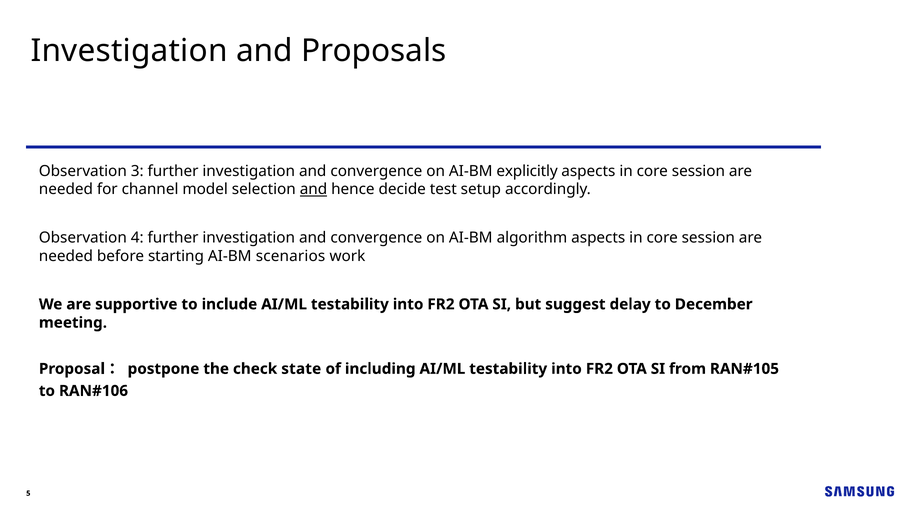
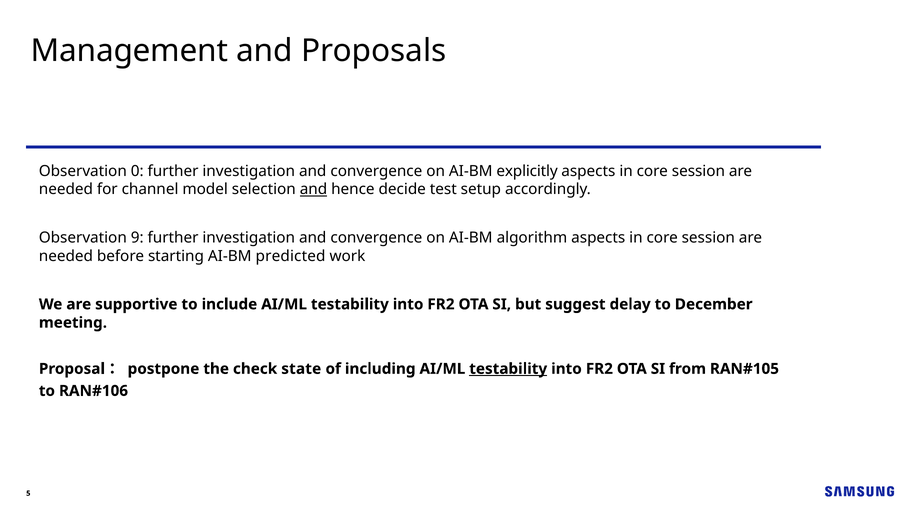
Investigation: Investigation -> Management (129, 51)
3: 3 -> 0 (137, 171)
4: 4 -> 9 (137, 238)
scenarios: scenarios -> predicted (291, 256)
testability underline: none -> present (508, 369)
